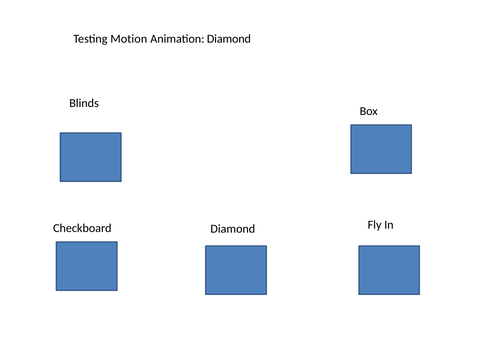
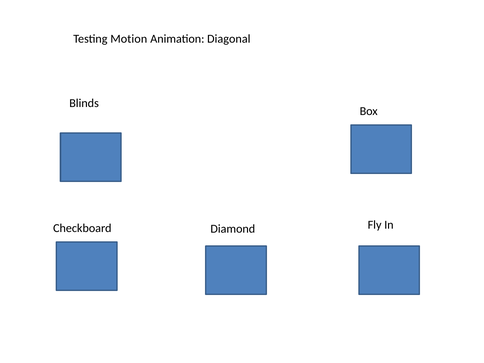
Animation Diamond: Diamond -> Diagonal (229, 39)
